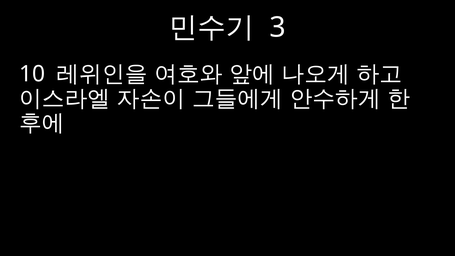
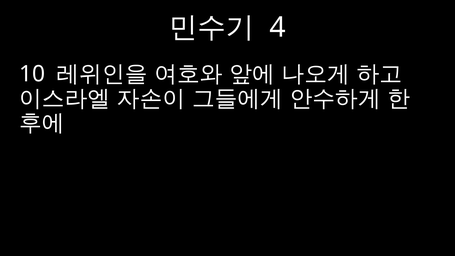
3: 3 -> 4 (278, 27)
